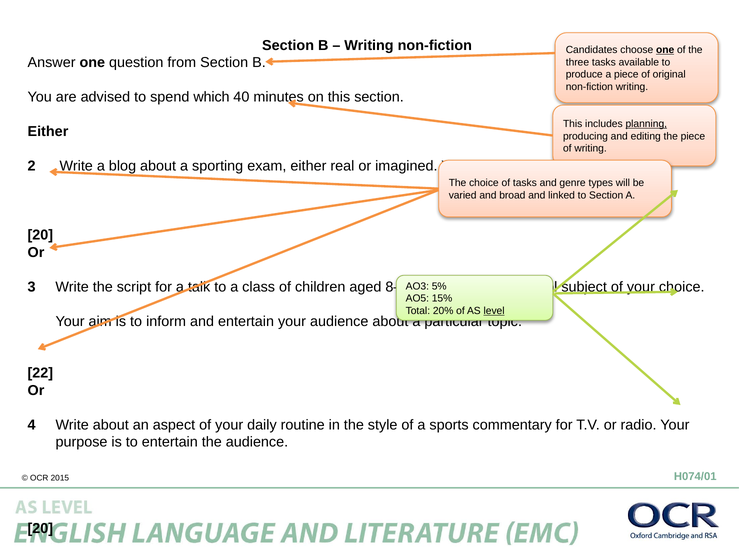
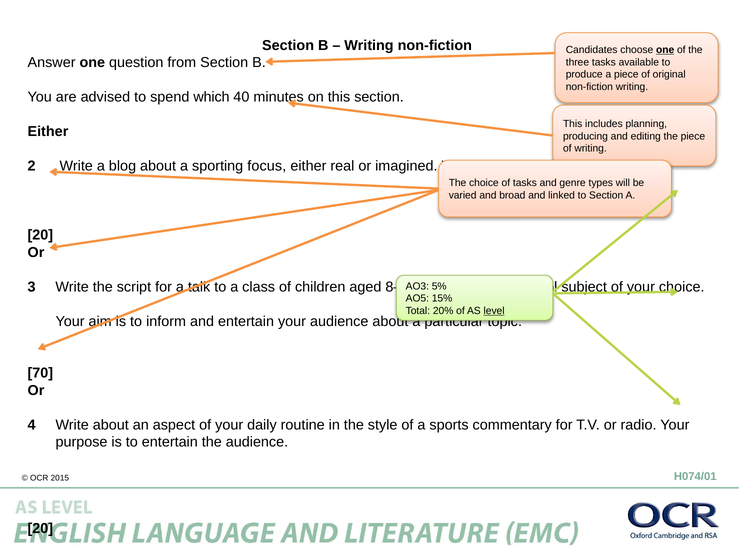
planning underline: present -> none (646, 124)
exam: exam -> focus (267, 166)
22: 22 -> 70 (40, 373)
